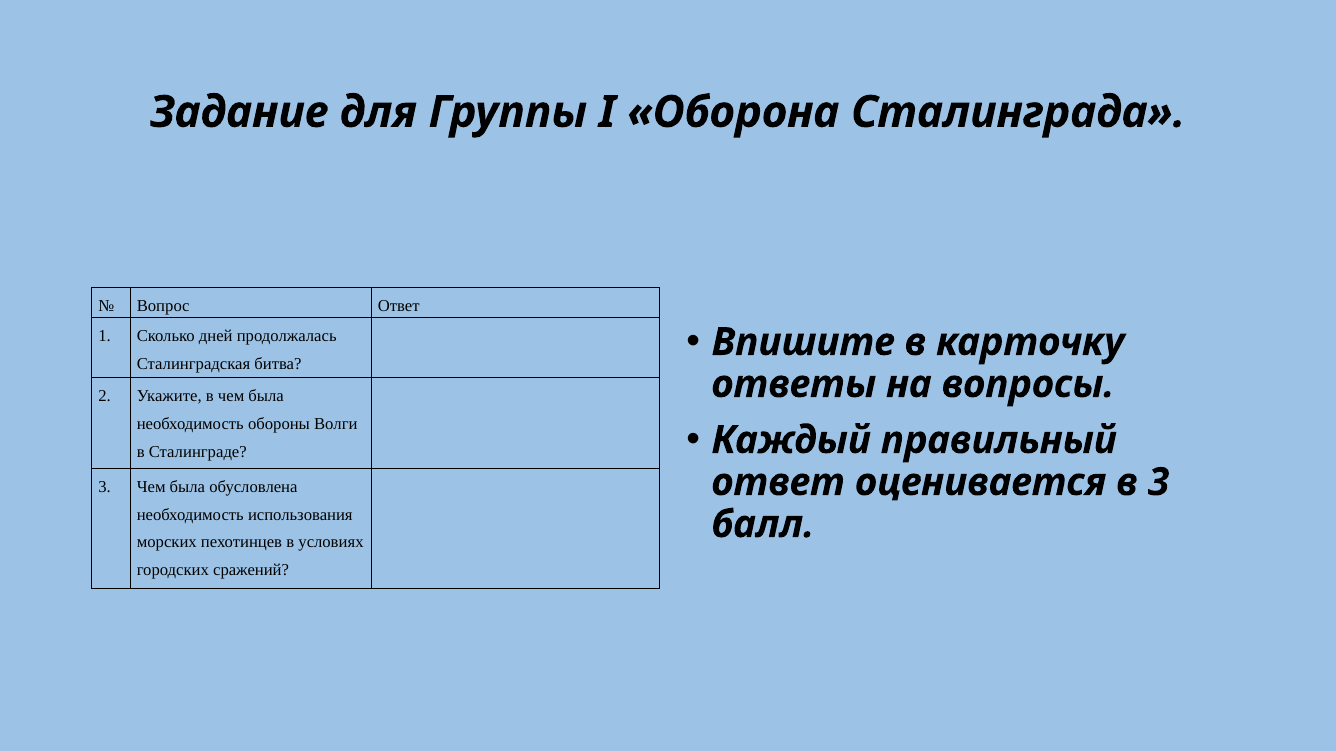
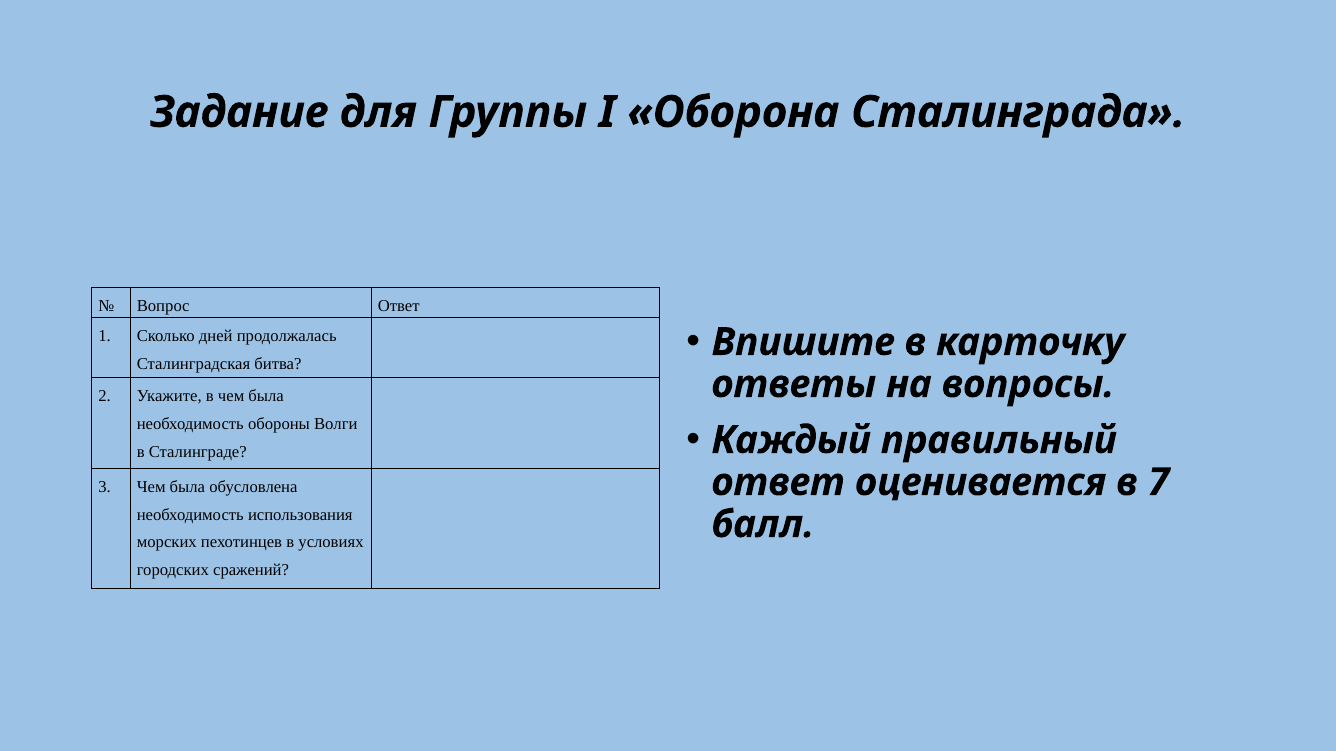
в 3: 3 -> 7 (1159, 483)
